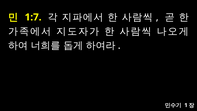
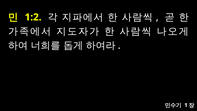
1:7: 1:7 -> 1:2 (33, 17)
